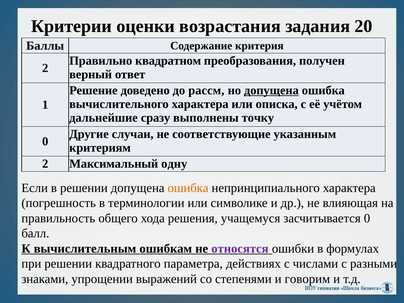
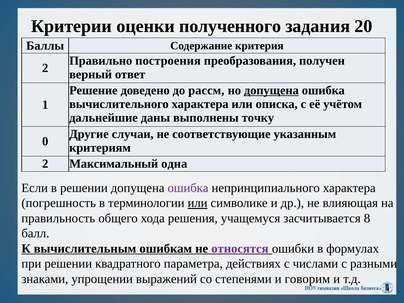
возрастания: возрастания -> полученного (230, 26)
квадратном: квадратном -> построения (168, 61)
сразу: сразу -> даны (155, 118)
одну: одну -> одна (174, 164)
ошибка colour: orange -> purple (188, 188)
или underline: none -> present (198, 203)
засчитывается 0: 0 -> 8 (367, 218)
